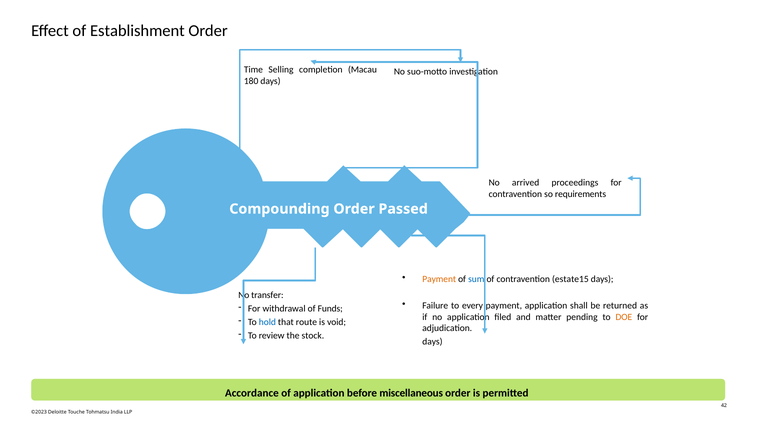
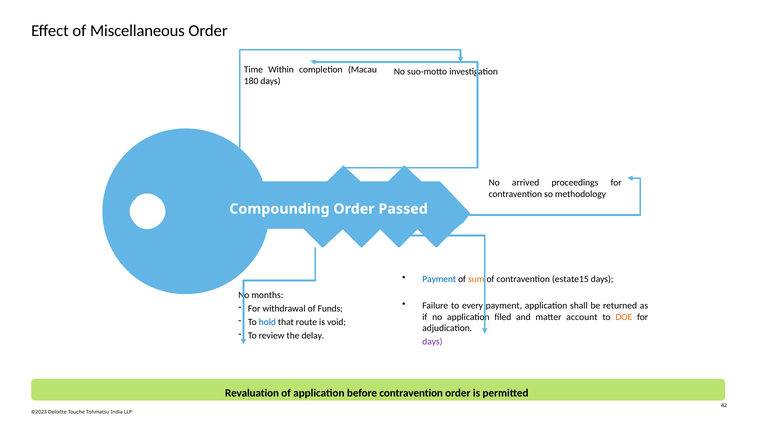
Establishment: Establishment -> Miscellaneous (137, 31)
Time Selling: Selling -> Within (281, 70)
requirements: requirements -> methodology (581, 194)
Payment colour: orange -> blue (439, 279)
sum colour: blue -> orange (476, 279)
transfer: transfer -> months (267, 295)
pending: pending -> account (582, 317)
stock: stock -> delay (313, 336)
days colour: black -> purple (432, 342)
Accordance: Accordance -> Revaluation (252, 393)
before miscellaneous: miscellaneous -> contravention (411, 393)
